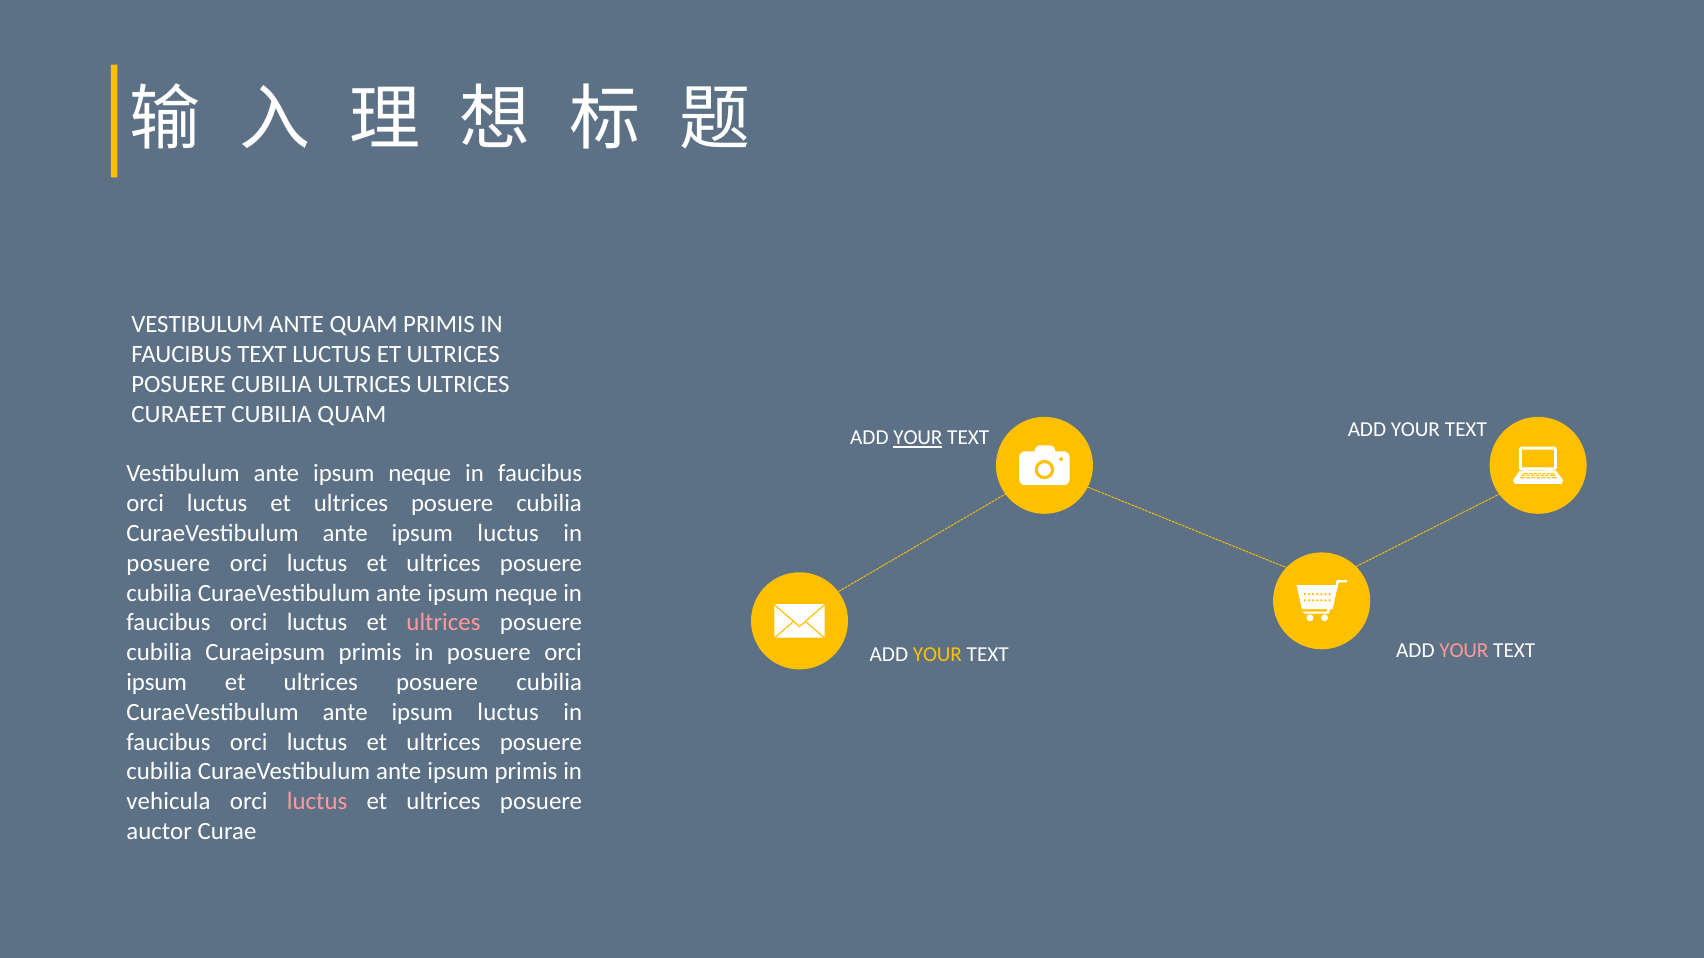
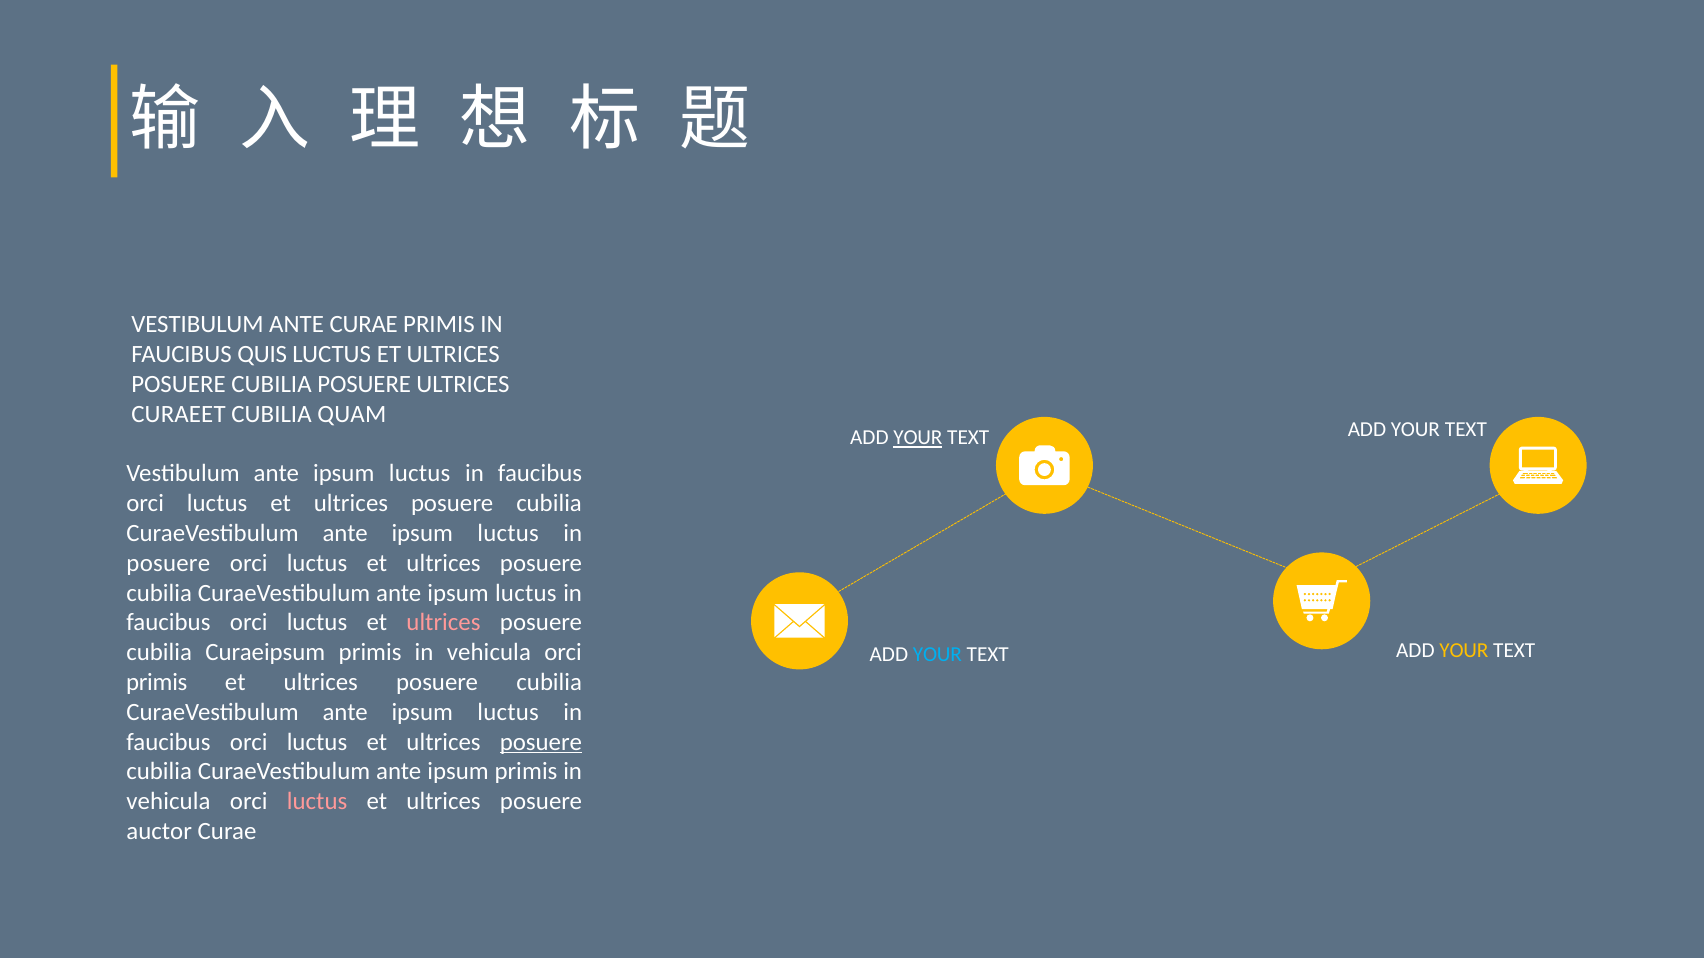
ANTE QUAM: QUAM -> CURAE (364, 325)
FAUCIBUS TEXT: TEXT -> QUIS (262, 354)
CUBILIA ULTRICES: ULTRICES -> POSUERE (364, 384)
Vestibulum ante ipsum neque: neque -> luctus (420, 474)
neque: neque -> luctus (526, 593)
Curaeipsum primis in posuere: posuere -> vehicula (489, 653)
YOUR colour: yellow -> light blue (937, 655)
YOUR colour: pink -> yellow (1464, 651)
ipsum: ipsum -> primis (157, 683)
posuere underline: none -> present (541, 742)
